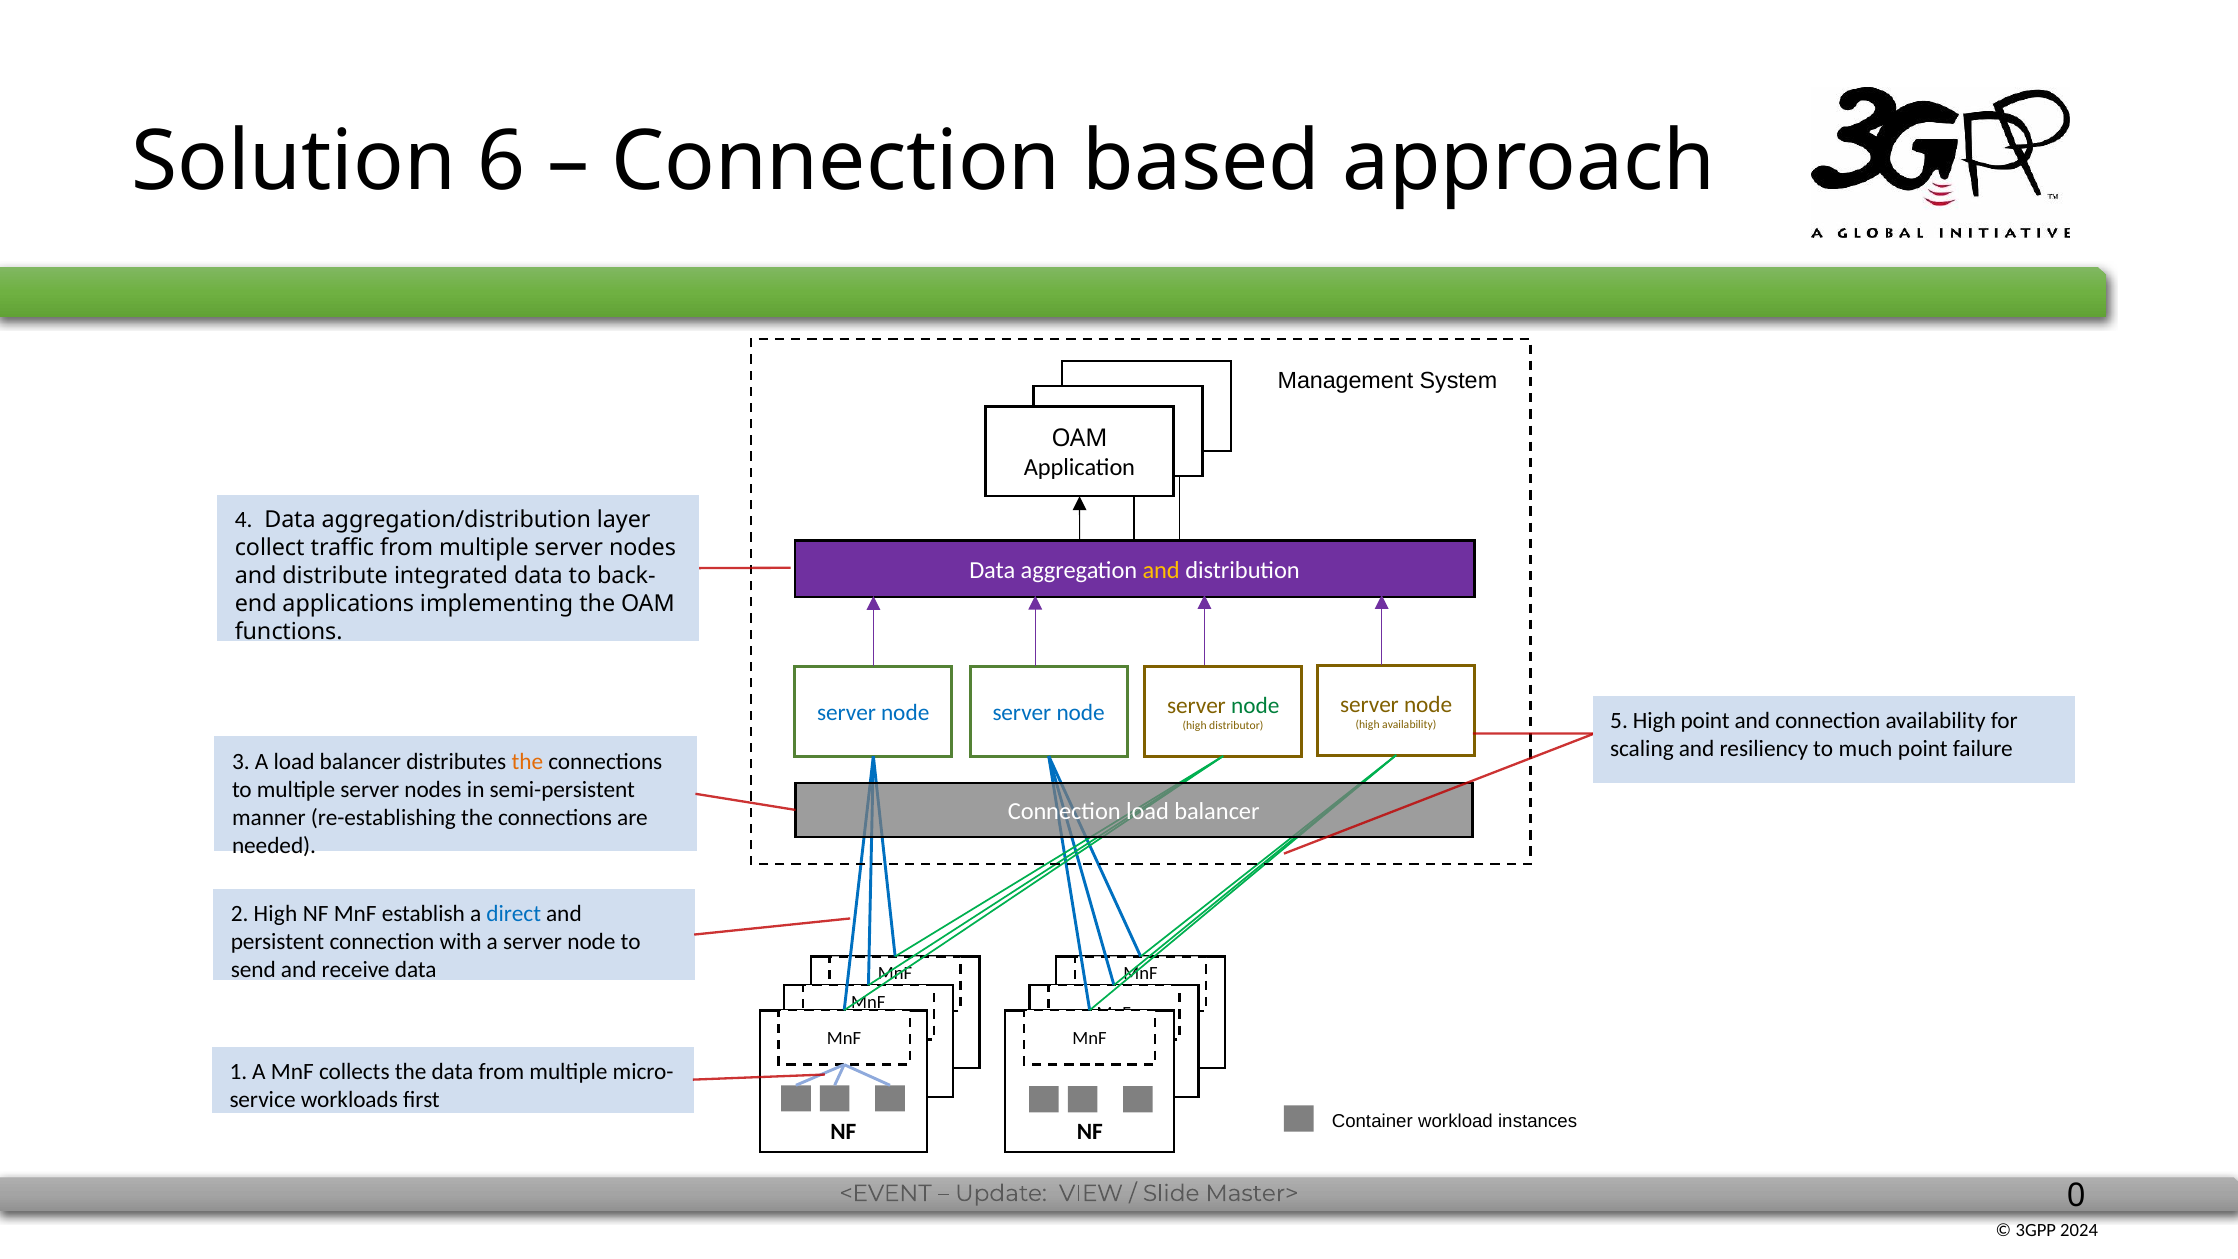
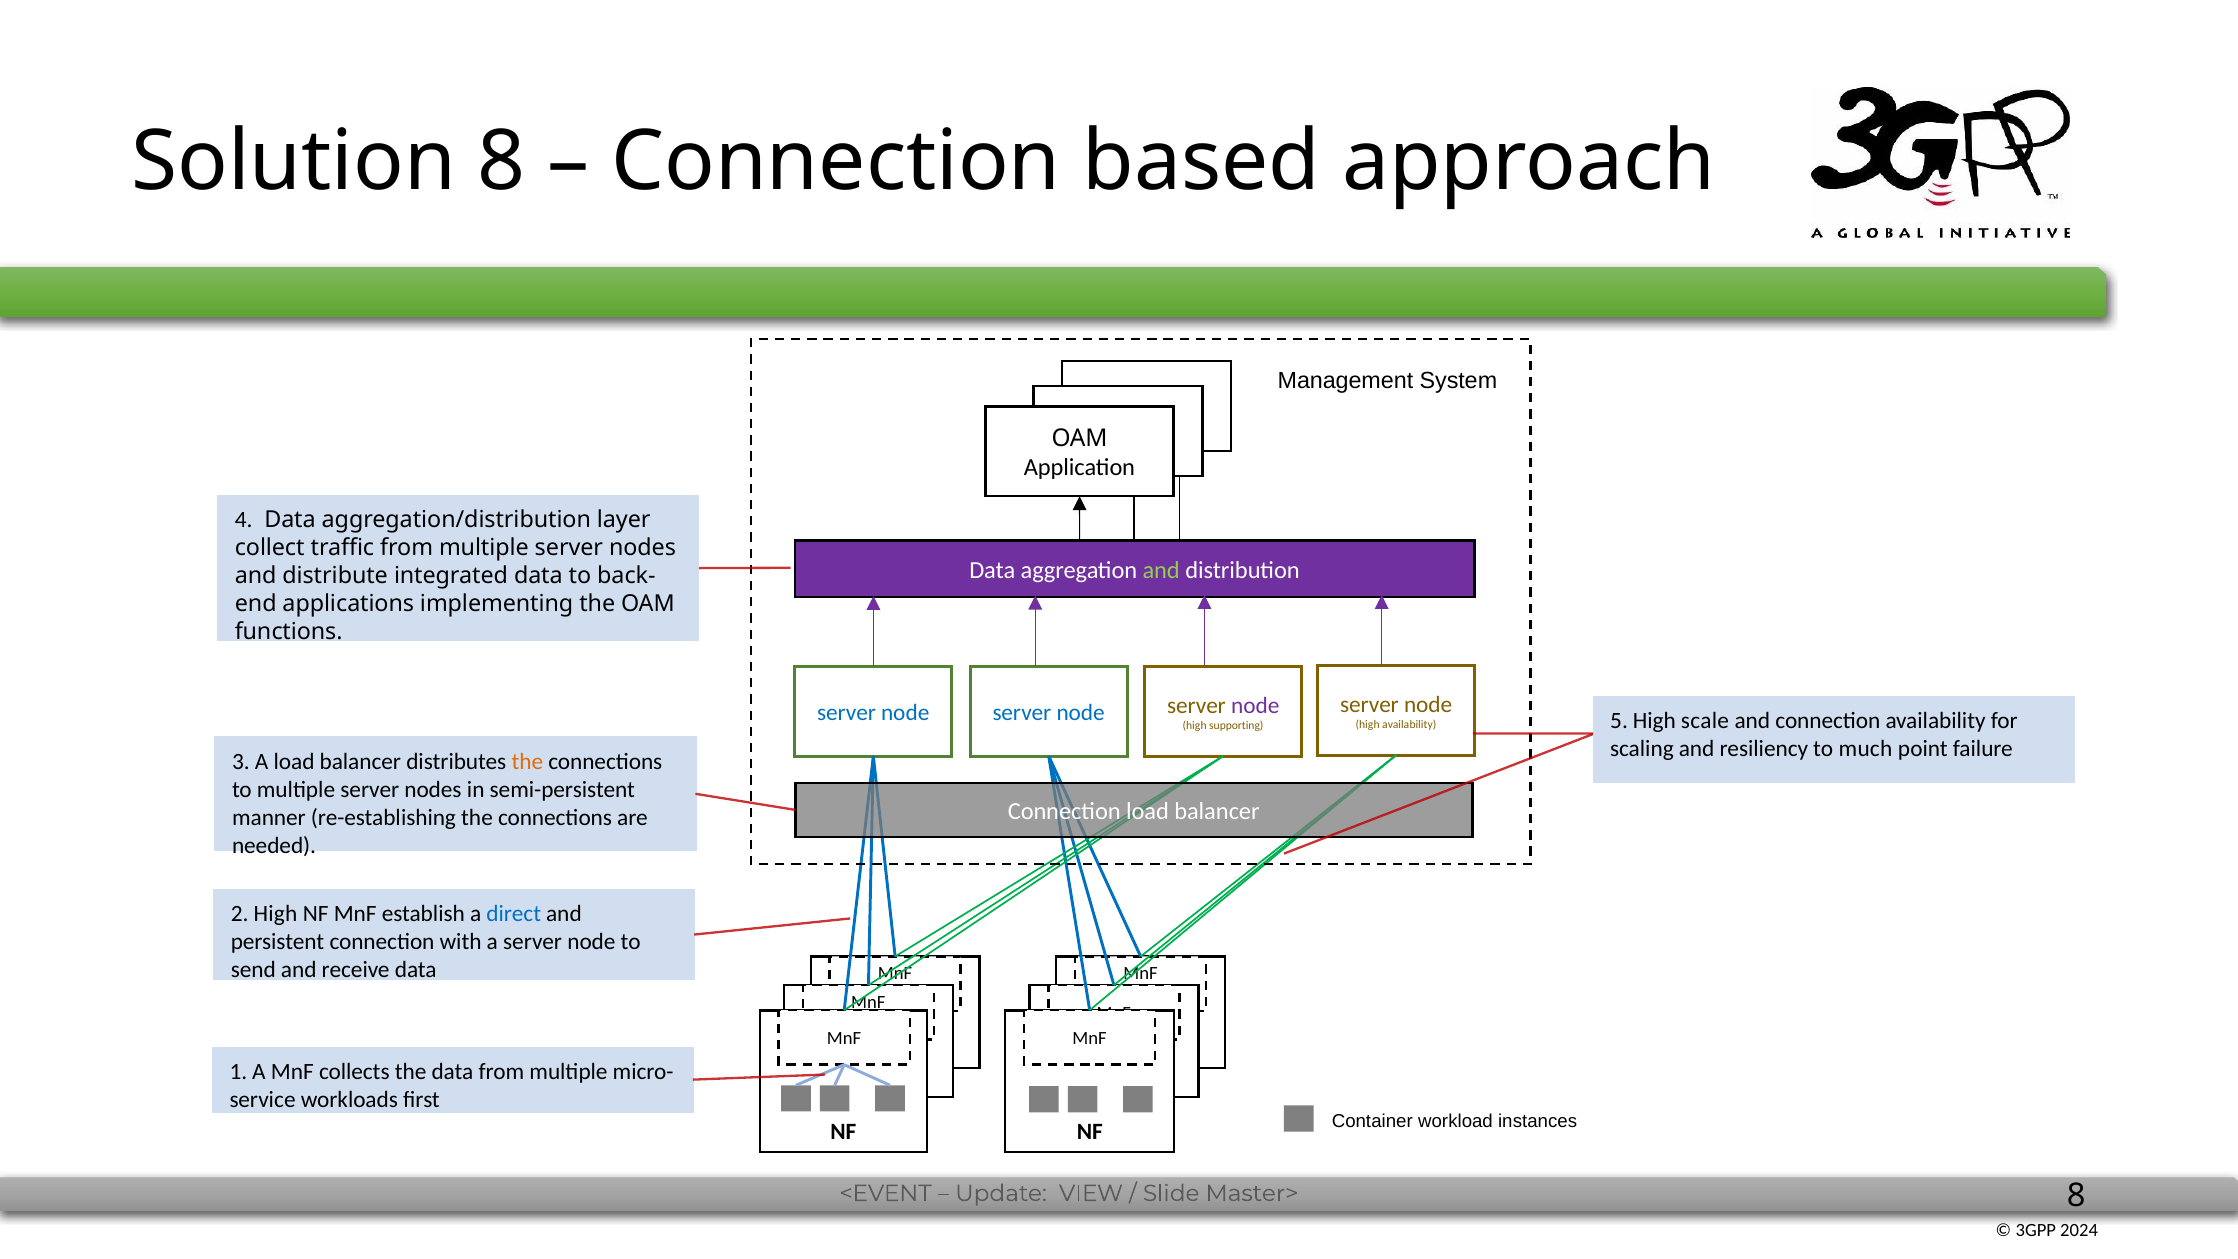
Solution 6: 6 -> 8 (502, 162)
and colour: yellow -> light green (1161, 570)
node colour: green -> purple (1255, 706)
High point: point -> scale (1705, 721)
distributor: distributor -> supporting (1236, 726)
0: 0 -> 8 (2076, 1196)
